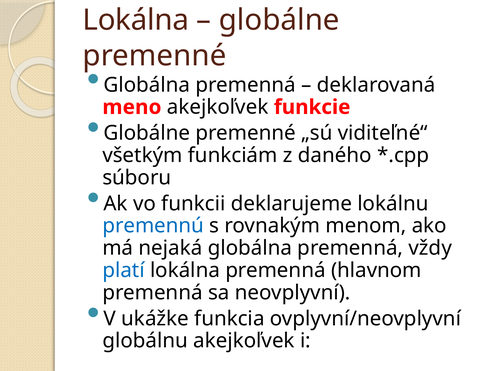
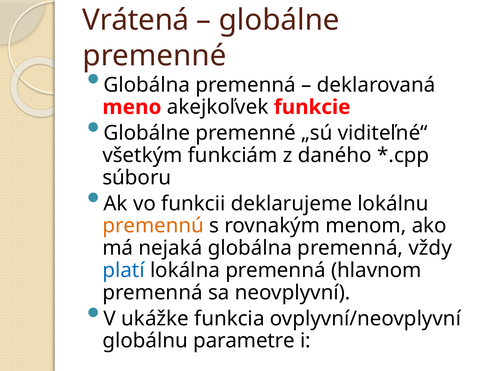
Lokálna: Lokálna -> Vrátená (136, 20)
premennú colour: blue -> orange (153, 226)
globálnu akejkoľvek: akejkoľvek -> parametre (244, 341)
